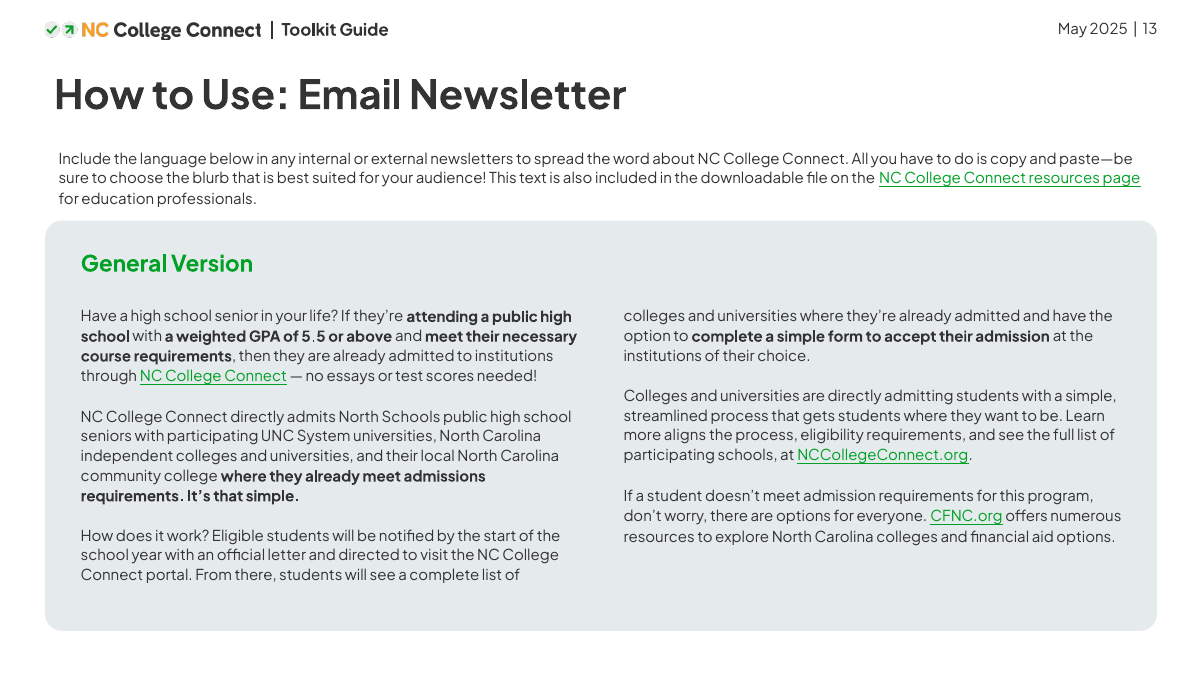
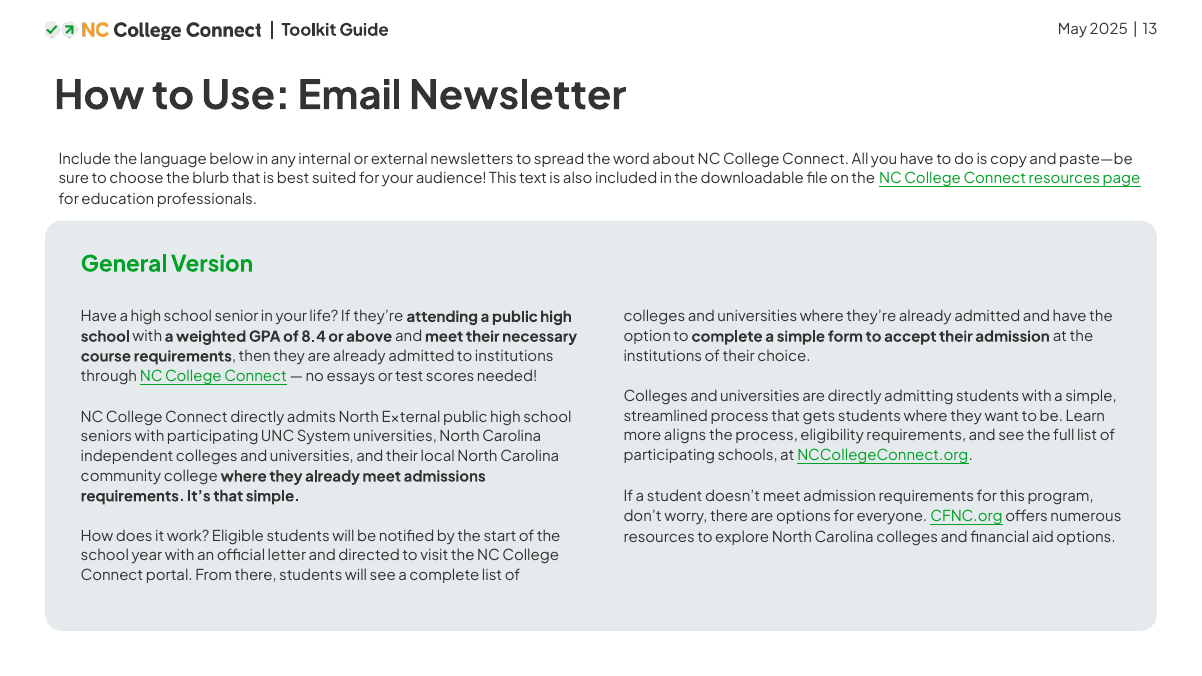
5.5: 5.5 -> 8.4 (314, 337)
North Schools: Schools -> External (411, 417)
